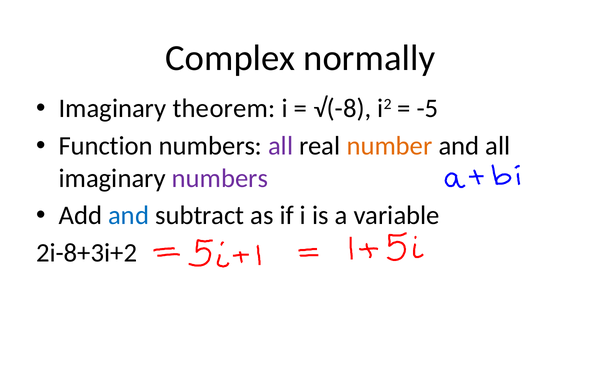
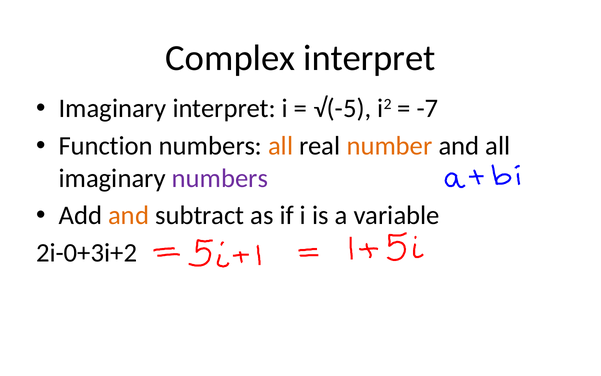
Complex normally: normally -> interpret (369, 58)
Imaginary theorem: theorem -> interpret (224, 109)
√(-8: √(-8 -> √(-5 (342, 109)
-5: -5 -> -7 (428, 109)
all colour: purple -> orange (281, 146)
and colour: blue -> orange (129, 215)
2i-8+3i+2: 2i-8+3i+2 -> 2i-0+3i+2 (87, 253)
